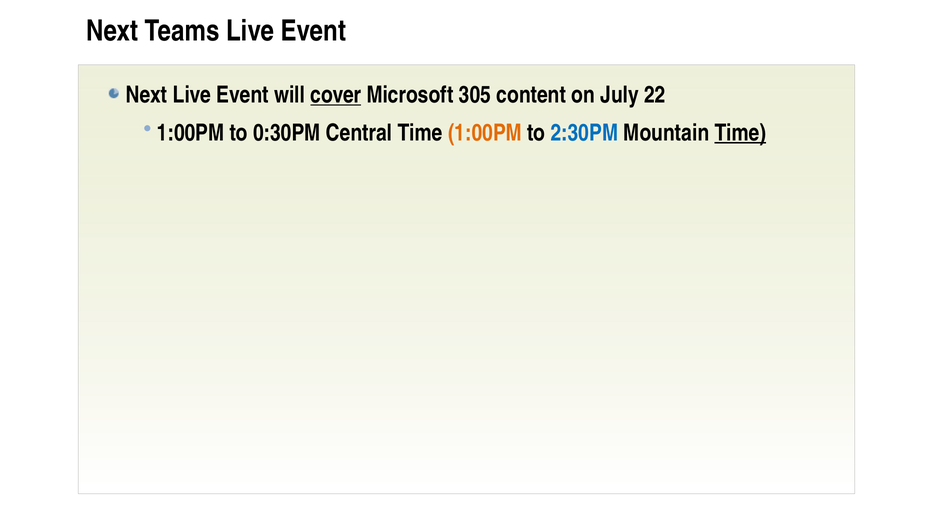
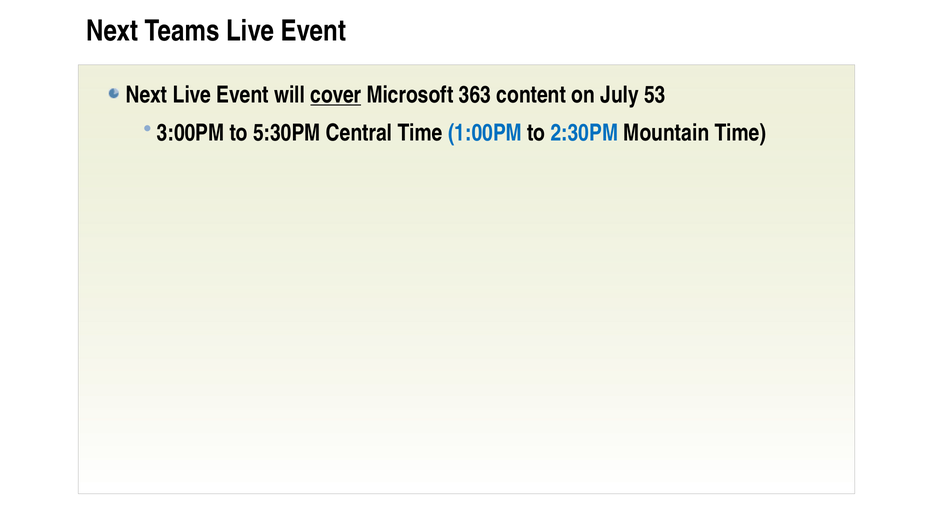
305: 305 -> 363 (475, 95)
22: 22 -> 53 (655, 95)
1:00PM: 1:00PM -> 3:00PM (191, 133)
0:30PM: 0:30PM -> 5:30PM (287, 133)
1:00PM colour: orange -> blue (485, 133)
Time underline: present -> none (740, 133)
